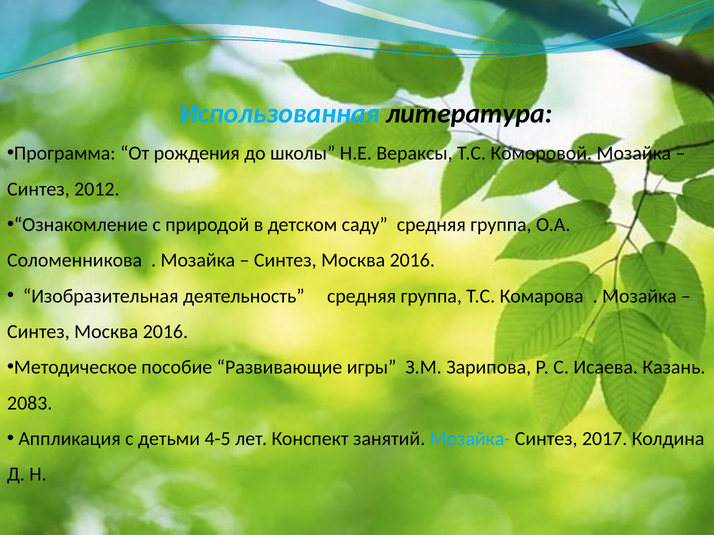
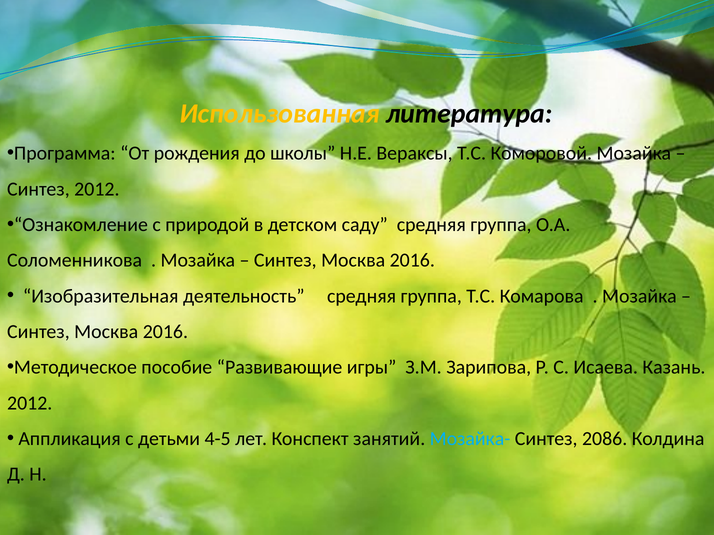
Использованная colour: light blue -> yellow (279, 114)
2083: 2083 -> 2012 (30, 403)
2017: 2017 -> 2086 (605, 439)
